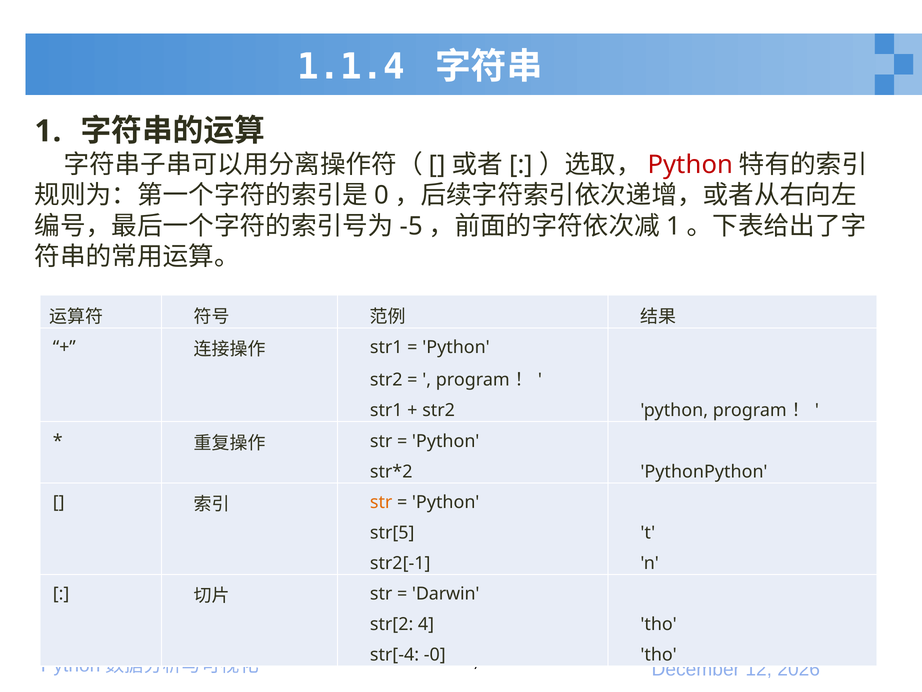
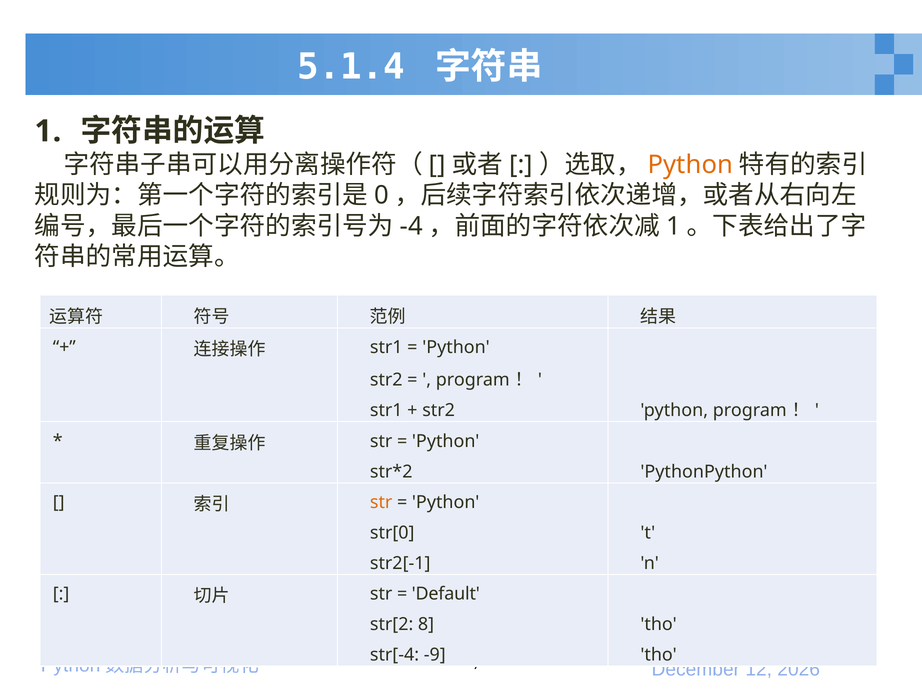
1.1.4: 1.1.4 -> 5.1.4 (351, 67)
Python colour: red -> orange (690, 165)
-5: -5 -> -4 (411, 226)
str[5: str[5 -> str[0 (392, 532)
Darwin: Darwin -> Default (446, 593)
4: 4 -> 8 (426, 624)
-0: -0 -> -9 (435, 655)
